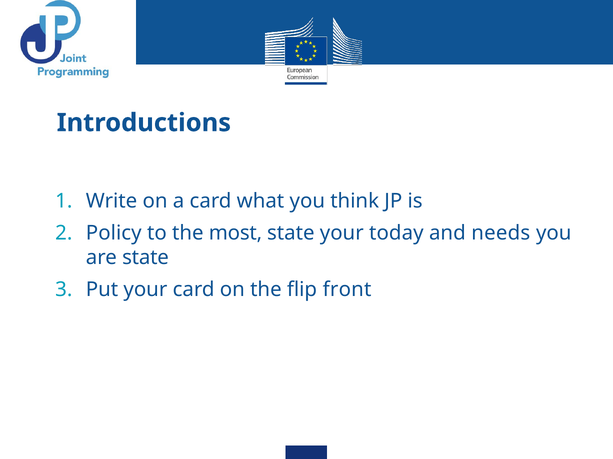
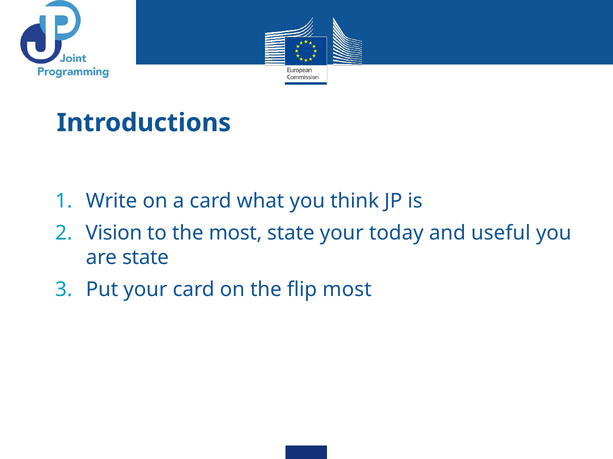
Policy: Policy -> Vision (114, 233)
needs: needs -> useful (501, 233)
flip front: front -> most (347, 290)
